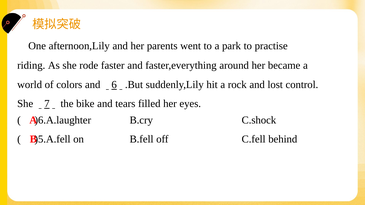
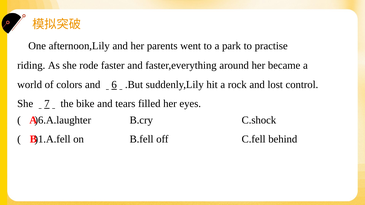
)5.A.fell: )5.A.fell -> )1.A.fell (52, 139)
